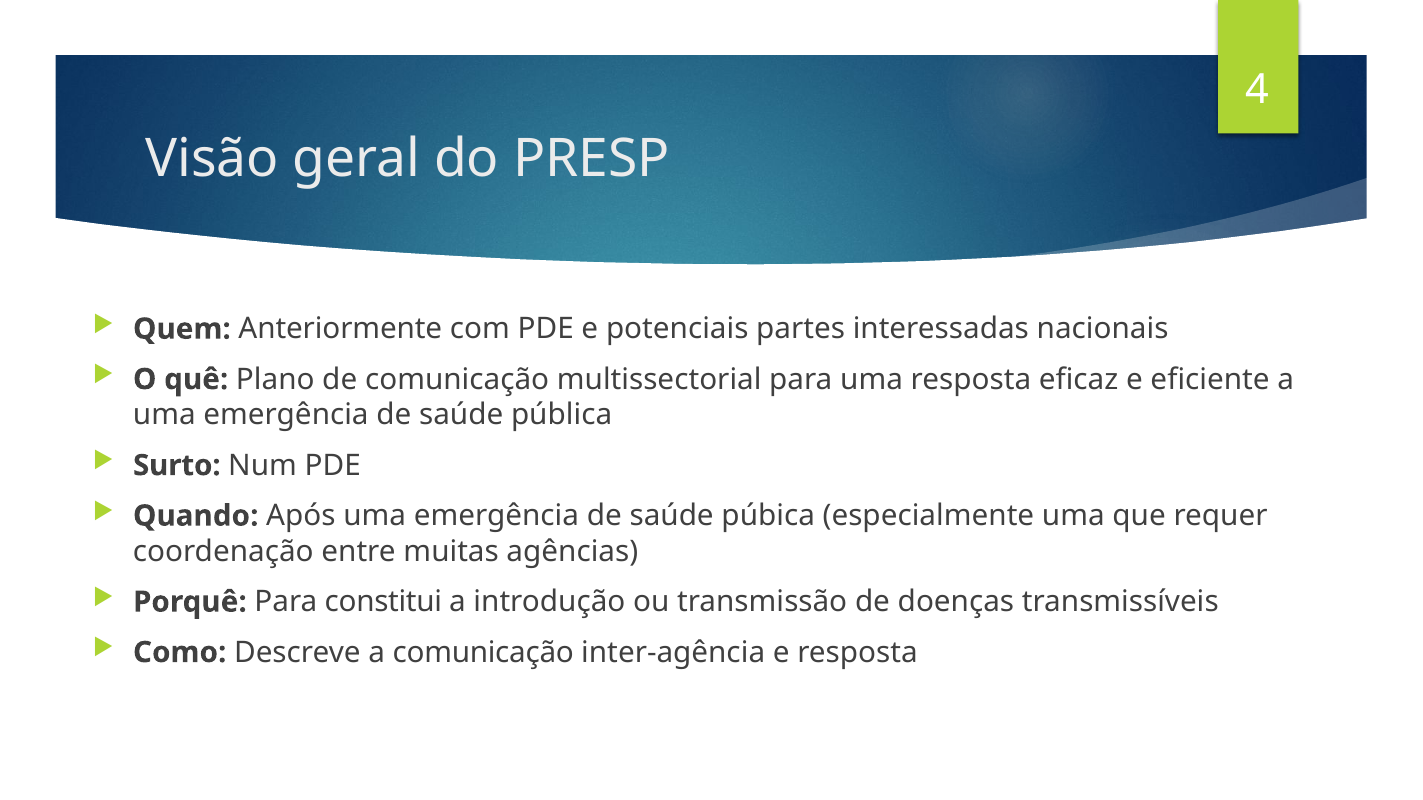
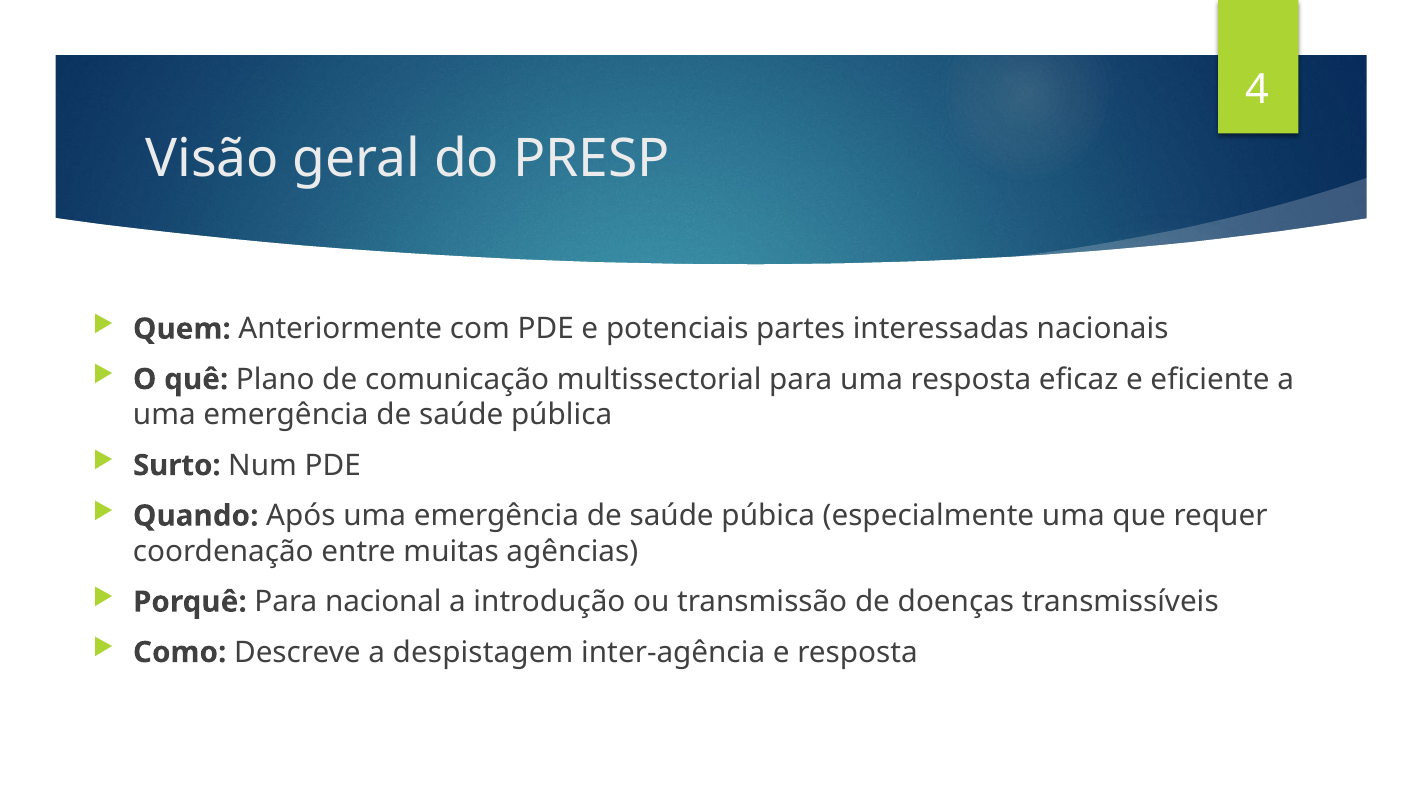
constitui: constitui -> nacional (383, 602)
a comunicação: comunicação -> despistagem (483, 653)
